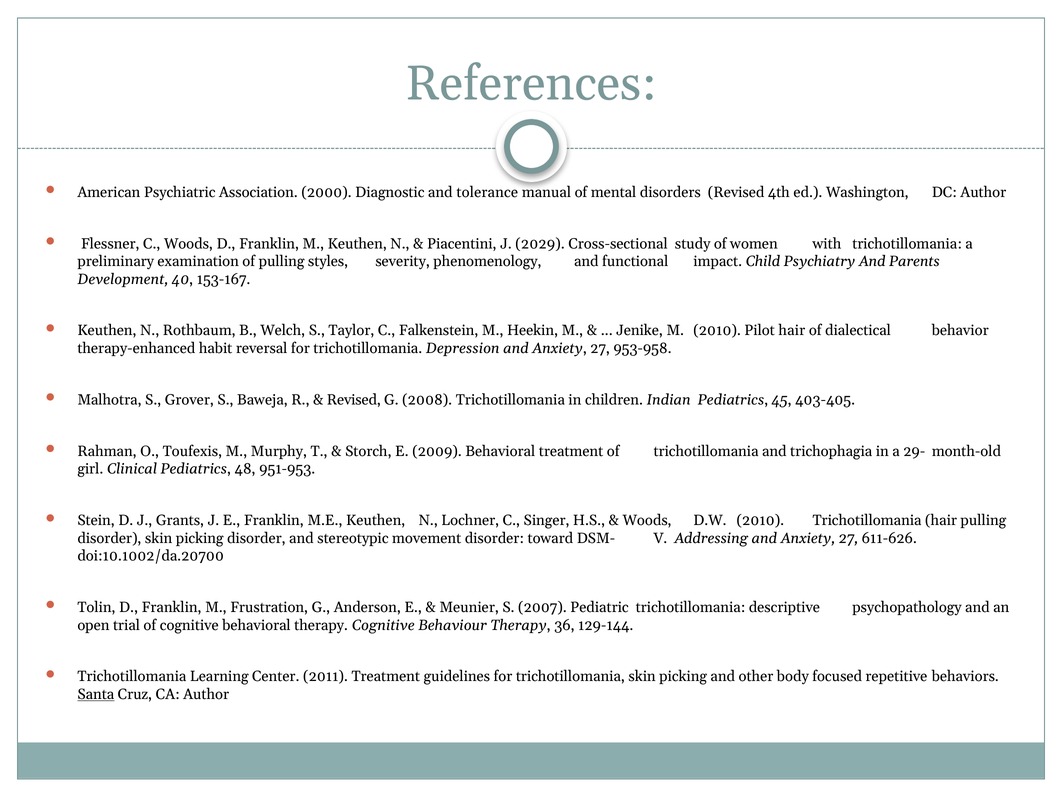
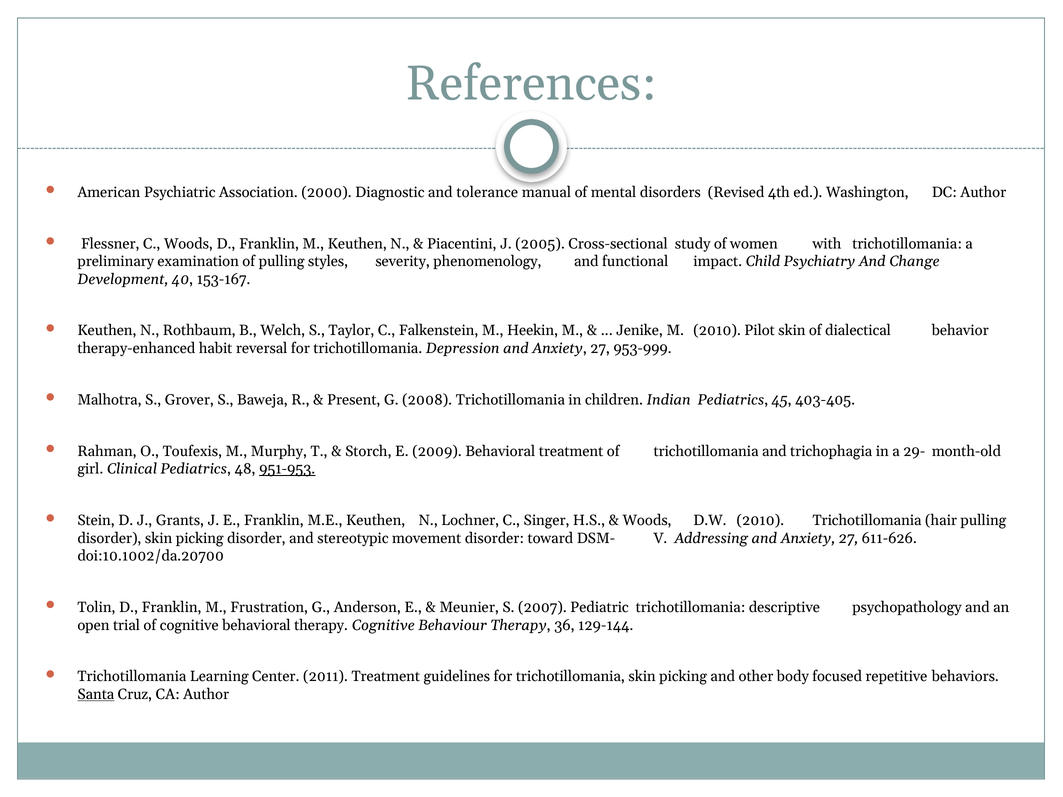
2029: 2029 -> 2005 (540, 244)
Parents: Parents -> Change (914, 262)
Pilot hair: hair -> skin (792, 331)
953-958: 953-958 -> 953-999 (643, 348)
Revised: Revised -> Present (354, 400)
951-953 underline: none -> present (287, 469)
